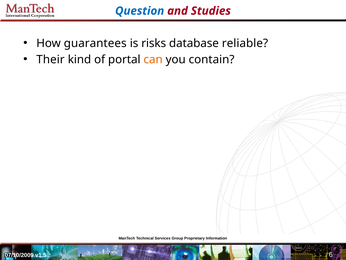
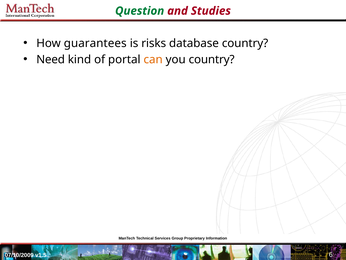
Question colour: blue -> green (140, 11)
database reliable: reliable -> country (245, 43)
Their: Their -> Need (51, 59)
you contain: contain -> country (212, 59)
